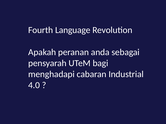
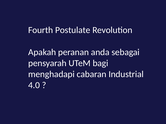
Language: Language -> Postulate (73, 30)
